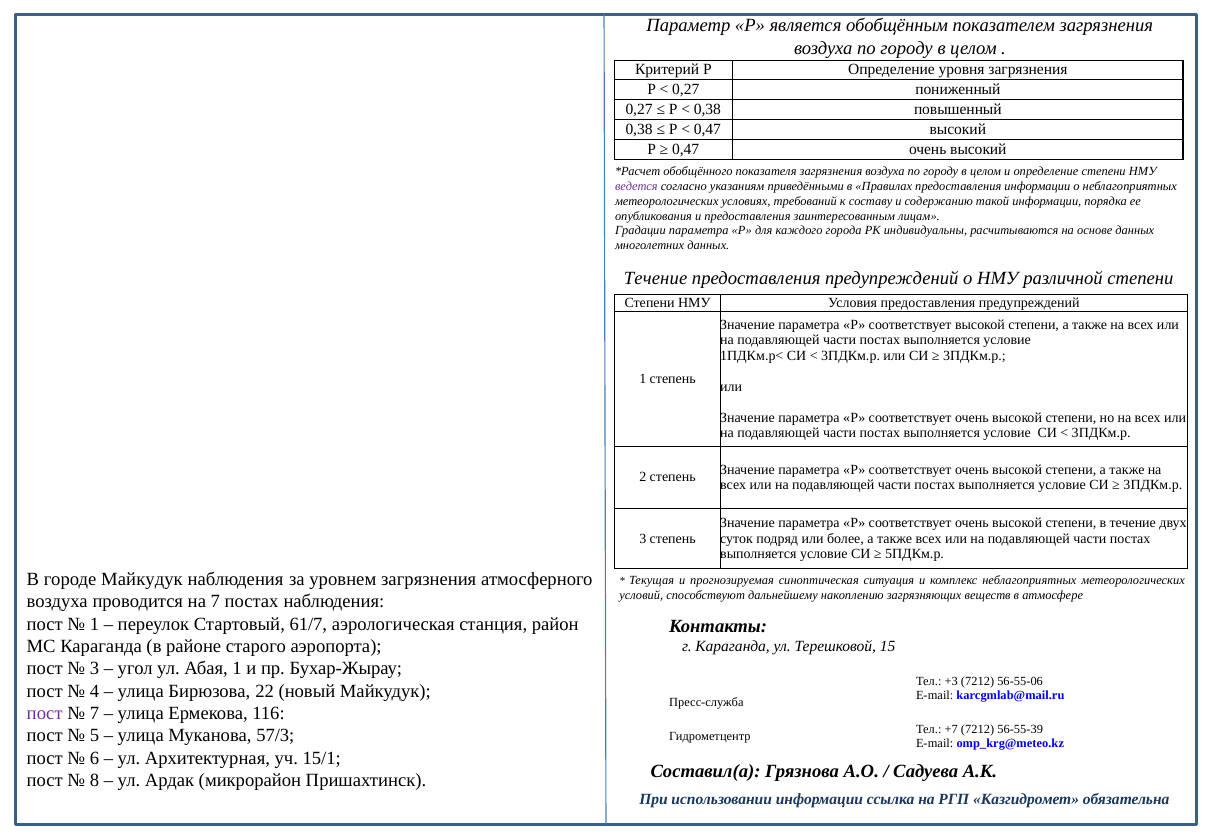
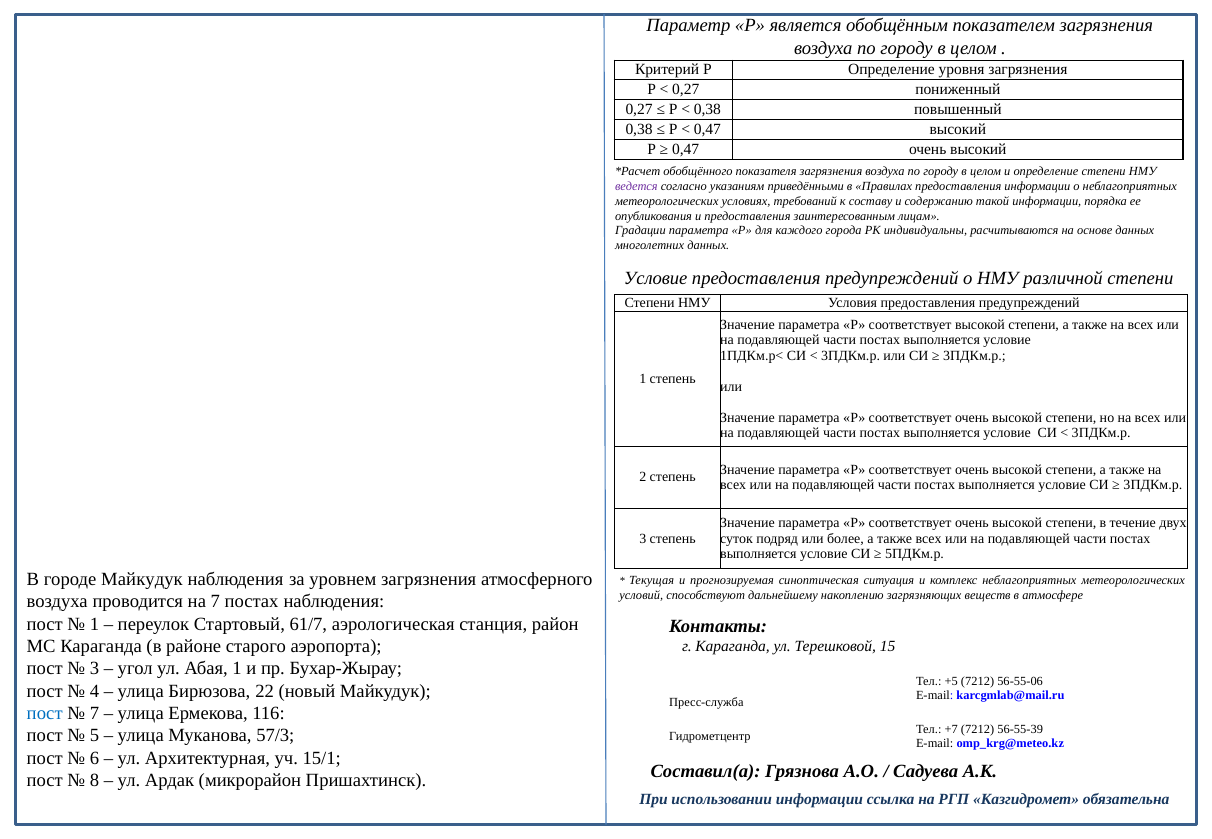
Течение: Течение -> Условие (656, 279)
+3: +3 -> +5 (951, 681)
пост colour: purple -> blue (45, 713)
